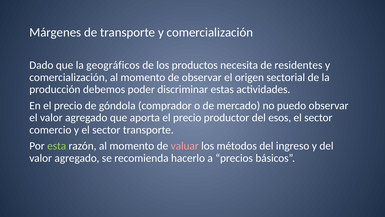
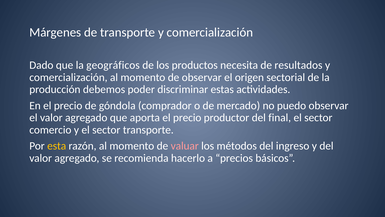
residentes: residentes -> resultados (298, 65)
esos: esos -> final (280, 118)
esta colour: light green -> yellow (57, 146)
